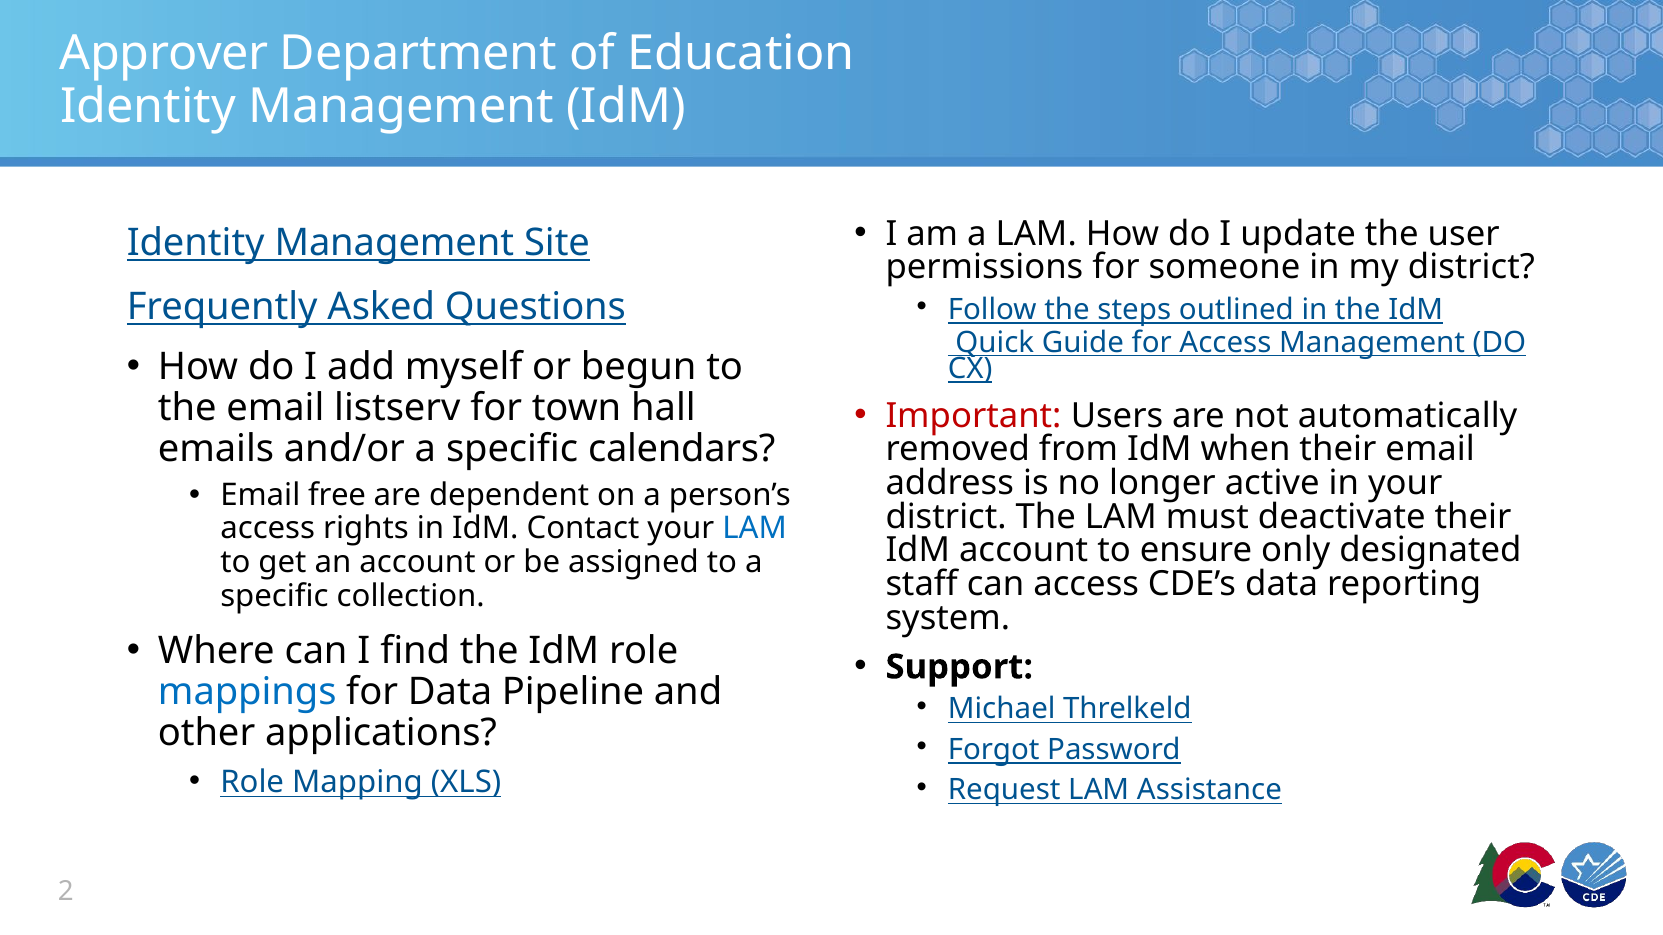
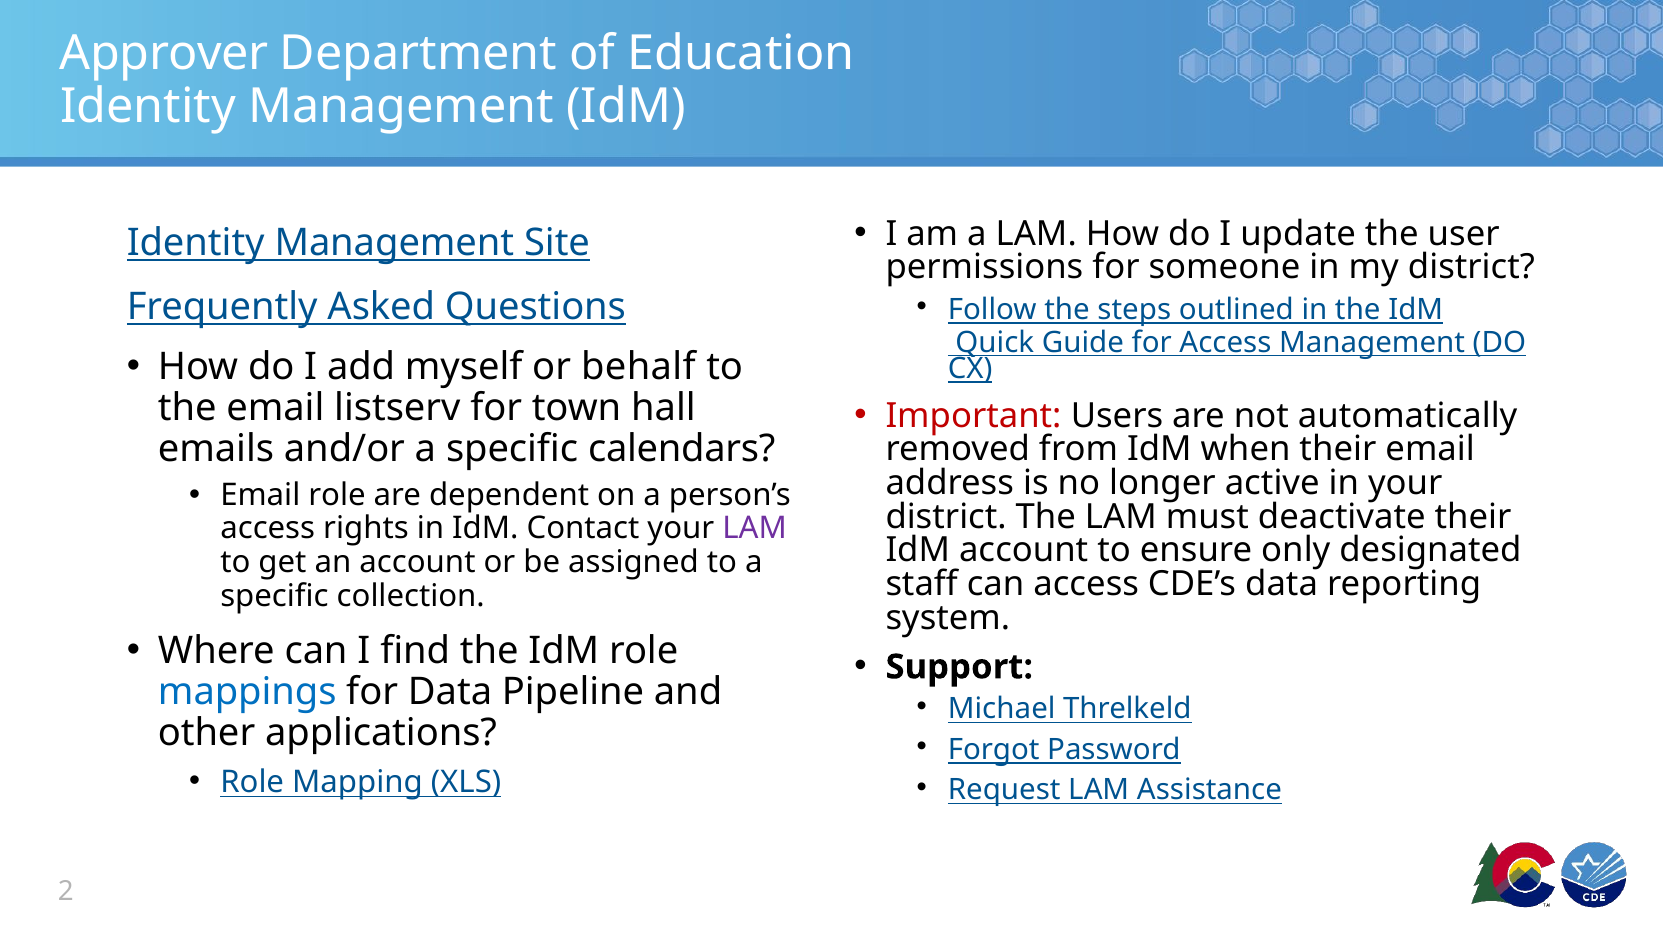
begun: begun -> behalf (638, 367)
Email free: free -> role (337, 495)
LAM colour: blue -> purple (755, 529)
